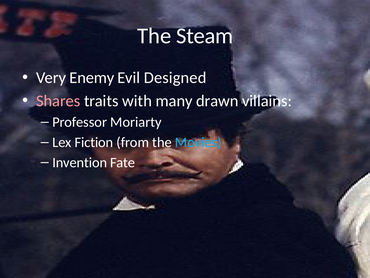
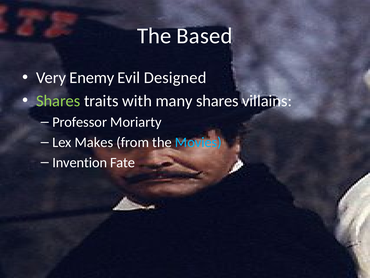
Steam: Steam -> Based (204, 36)
Shares colour: pink -> light green (58, 101)
many drawn: drawn -> shares (217, 101)
Fiction: Fiction -> Makes (94, 142)
